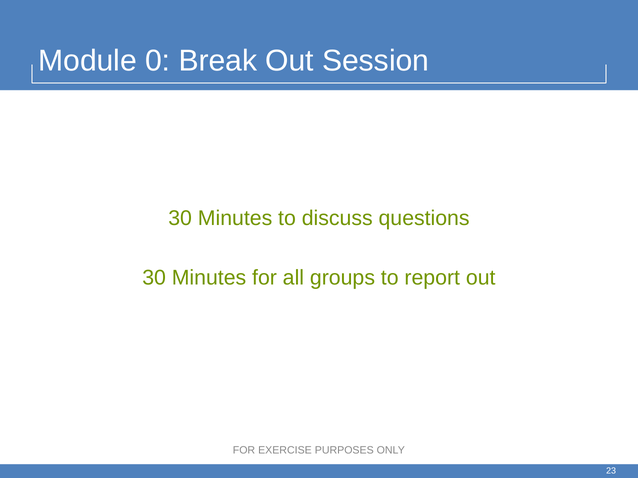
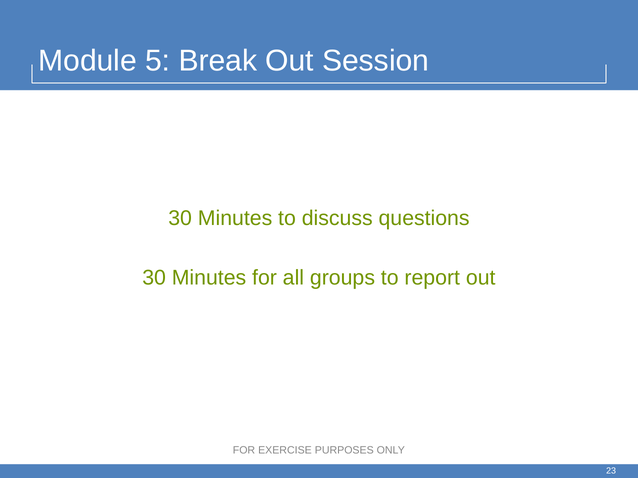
0: 0 -> 5 (158, 61)
